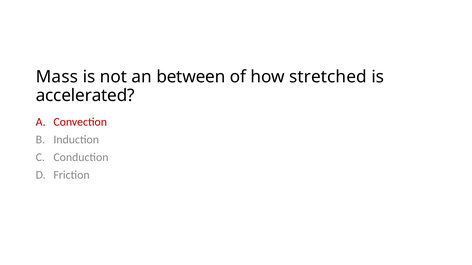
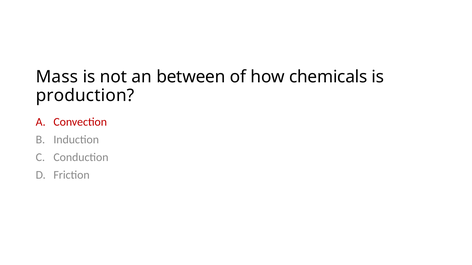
stretched: stretched -> chemicals (328, 77)
accelerated: accelerated -> production (85, 96)
